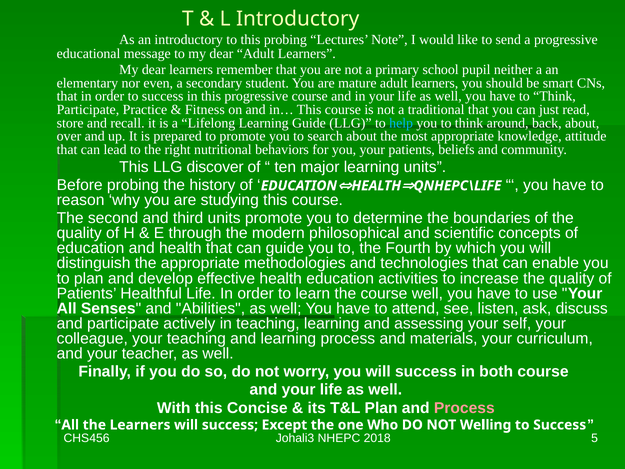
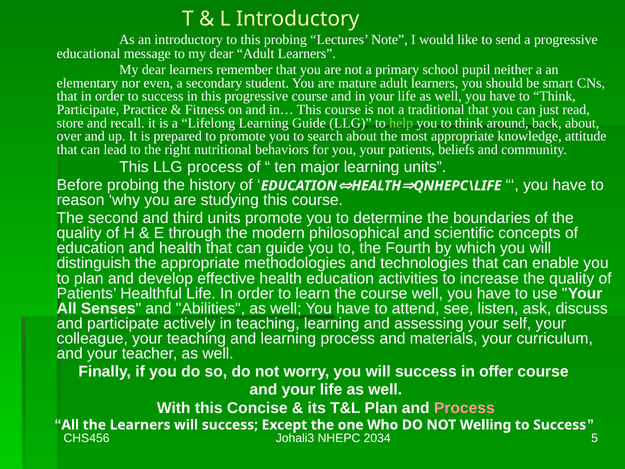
help colour: light blue -> light green (401, 123)
LLG discover: discover -> process (215, 167)
both: both -> offer (496, 371)
2018: 2018 -> 2034 (377, 438)
